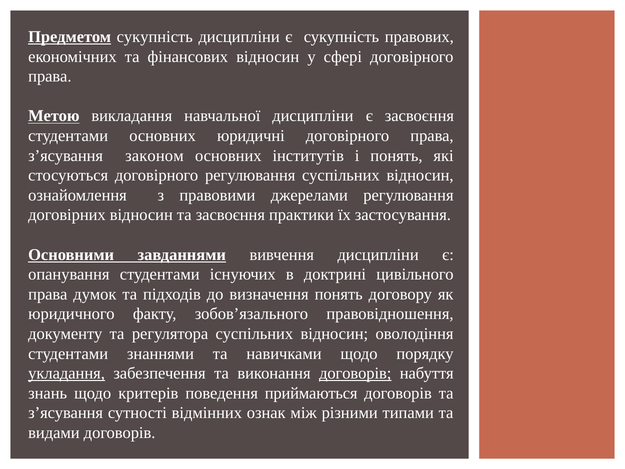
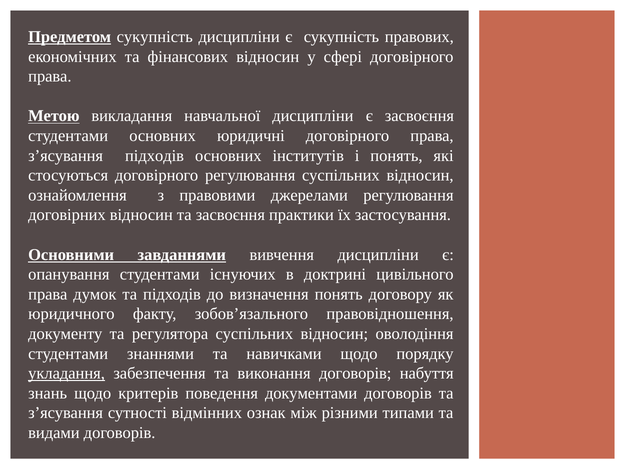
з’ясування законом: законом -> підходів (155, 156)
договорів underline: present -> none (355, 373)
приймаються: приймаються -> документами (311, 393)
